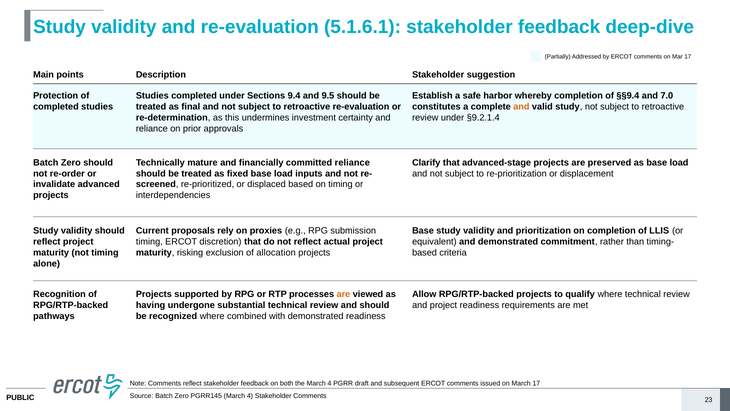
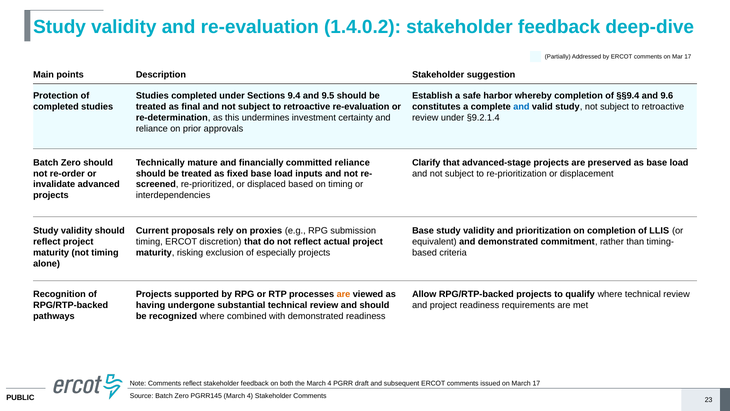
5.1.6.1: 5.1.6.1 -> 1.4.0.2 (363, 27)
7.0: 7.0 -> 9.6 (667, 96)
and colour: orange -> blue (521, 107)
allocation: allocation -> especially (276, 252)
